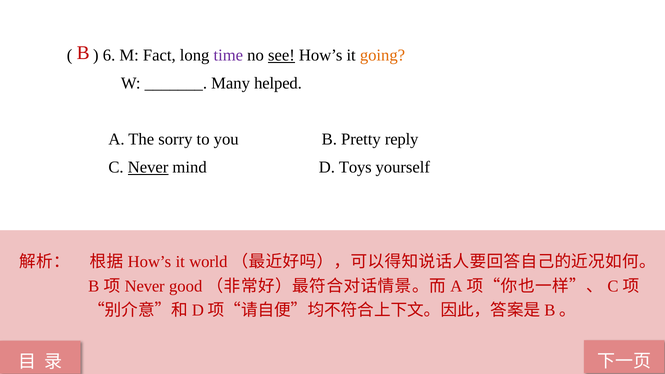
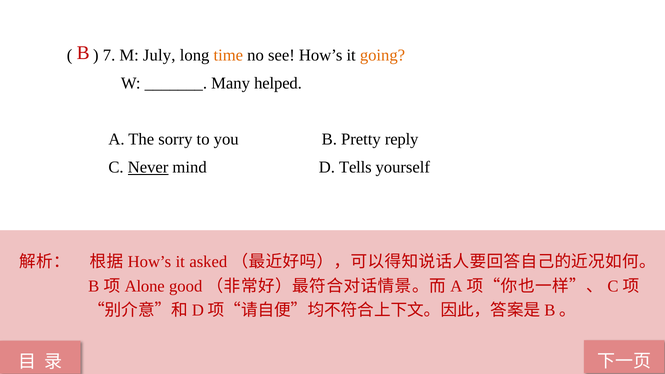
6: 6 -> 7 (109, 55)
Fact: Fact -> July (159, 55)
time colour: purple -> orange (228, 55)
see underline: present -> none (281, 55)
Toys: Toys -> Tells (355, 167)
world: world -> asked (208, 262)
Never: Never -> Alone (145, 286)
